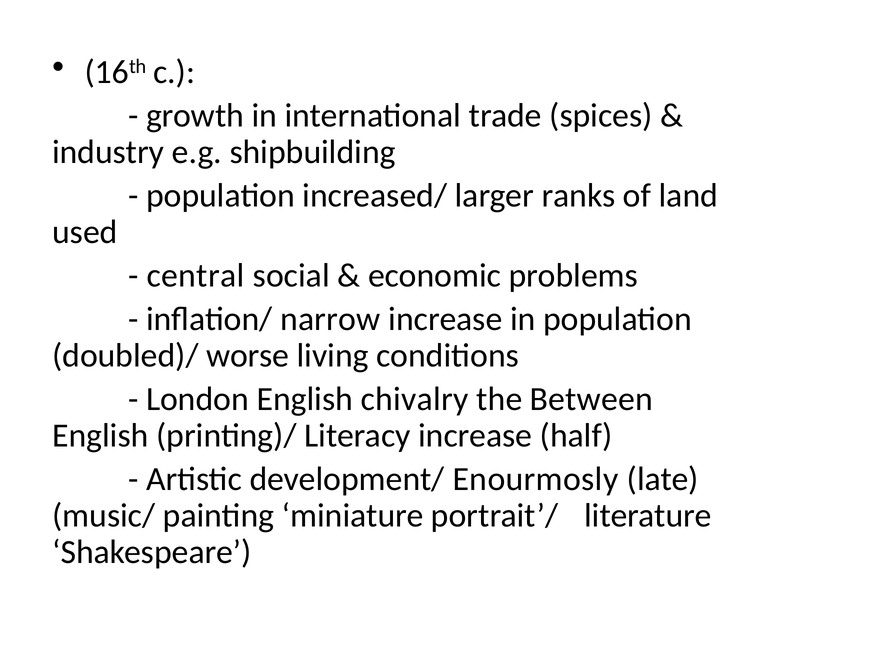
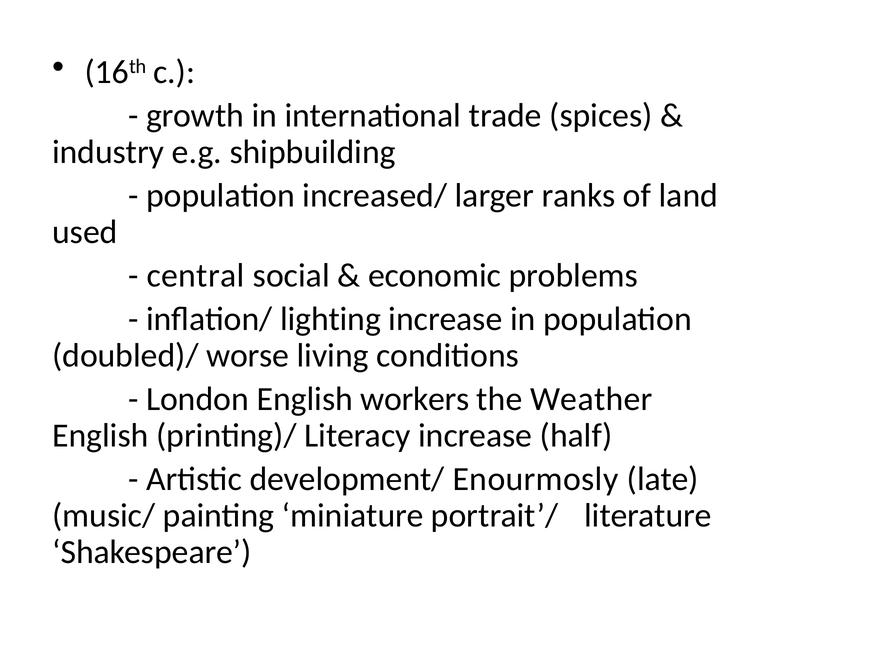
narrow: narrow -> lighting (331, 319)
chivalry: chivalry -> workers (415, 399)
Between: Between -> Weather (591, 399)
